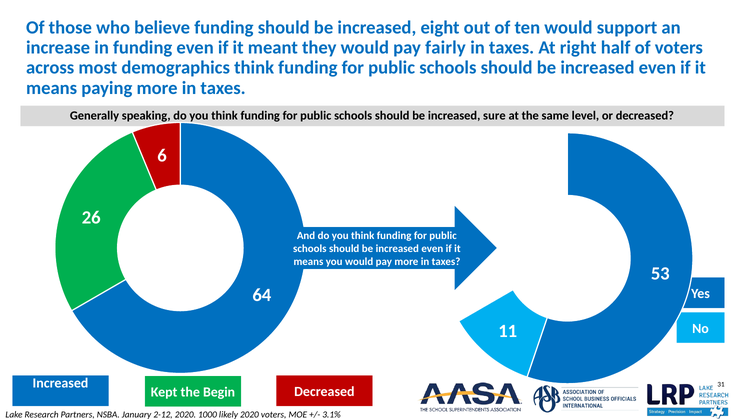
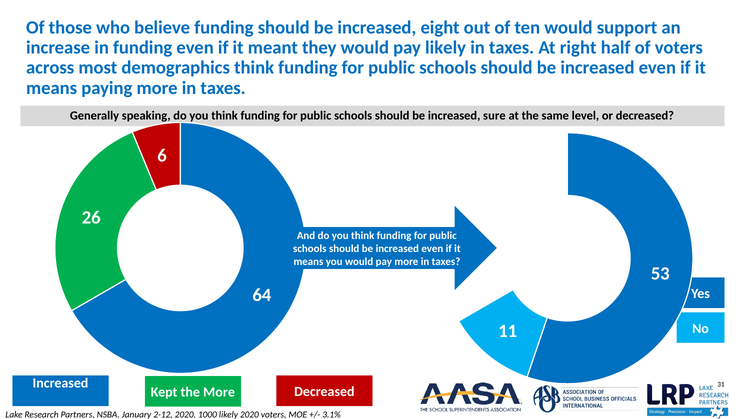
pay fairly: fairly -> likely (446, 48)
the Begin: Begin -> More (219, 392)
